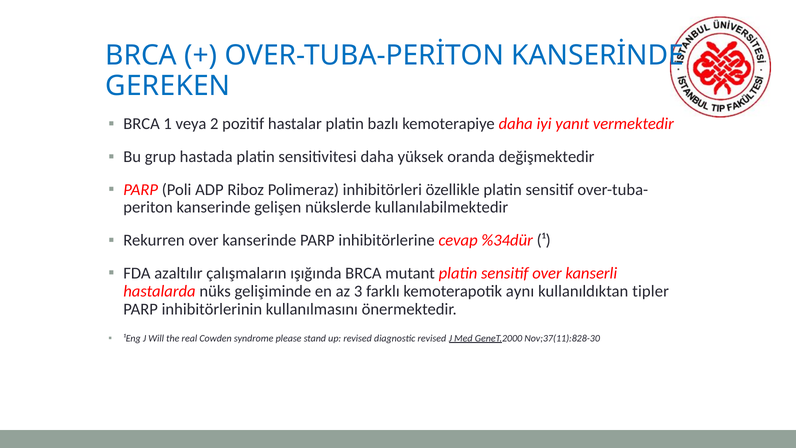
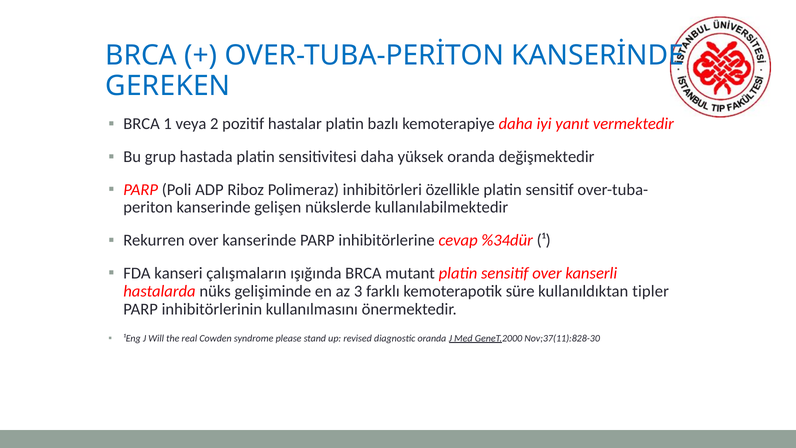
azaltılır: azaltılır -> kanseri (178, 273)
aynı: aynı -> süre (520, 291)
diagnostic revised: revised -> oranda (432, 338)
